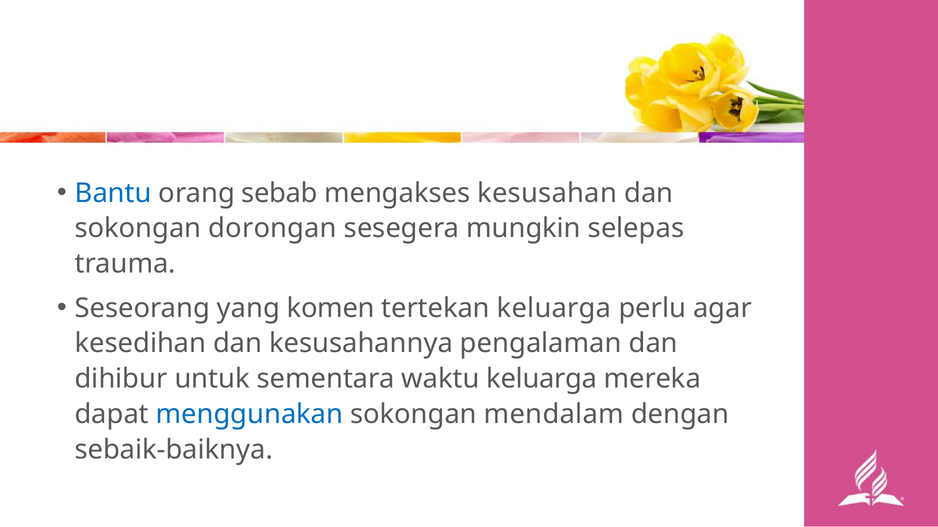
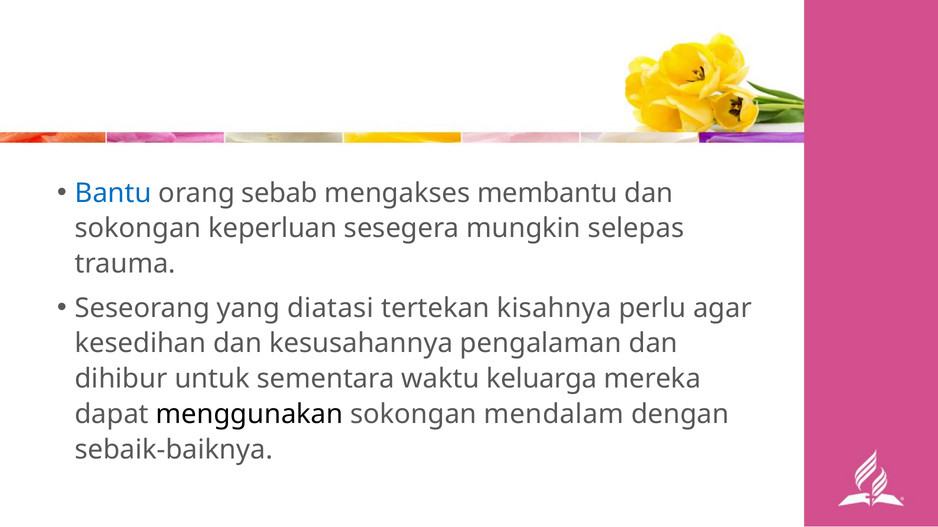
kesusahan: kesusahan -> membantu (547, 193)
dorongan: dorongan -> keperluan (273, 229)
komen: komen -> diatasi (330, 308)
tertekan keluarga: keluarga -> kisahnya (554, 308)
menggunakan colour: blue -> black (250, 415)
